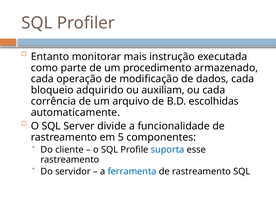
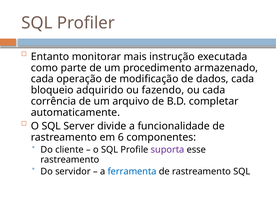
auxiliam: auxiliam -> fazendo (163, 90)
escolhidas: escolhidas -> completar (214, 101)
5: 5 -> 6 (121, 137)
suporta colour: blue -> purple (168, 150)
